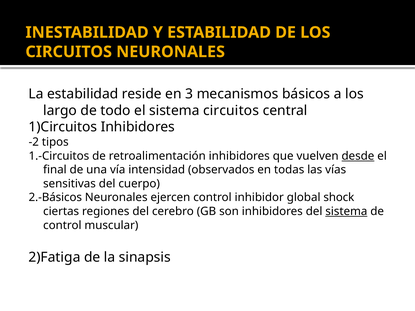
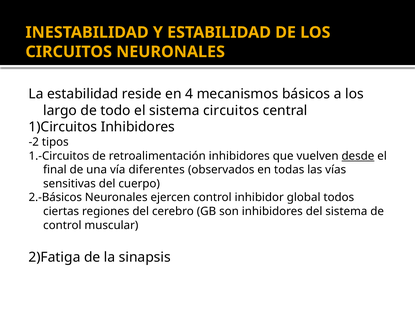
3: 3 -> 4 (189, 94)
intensidad: intensidad -> diferentes (157, 170)
shock: shock -> todos (339, 198)
sistema underline: present -> none (346, 212)
